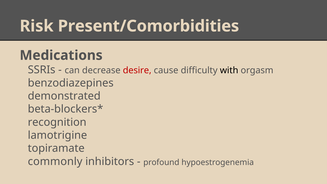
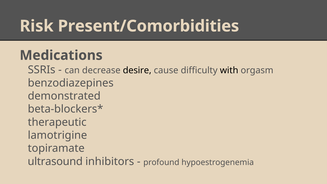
desire colour: red -> black (137, 70)
recognition: recognition -> therapeutic (57, 122)
commonly: commonly -> ultrasound (55, 161)
